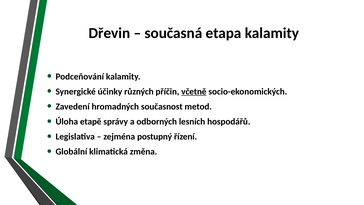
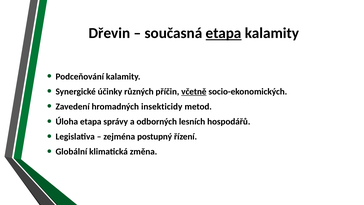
etapa underline: none -> present (224, 33)
současnost: současnost -> insekticidy (162, 106)
Úloha etapě: etapě -> etapa (91, 121)
